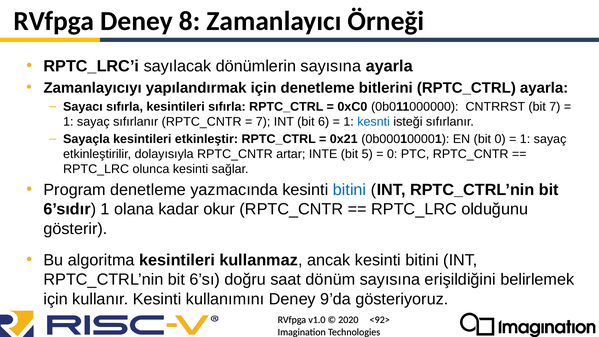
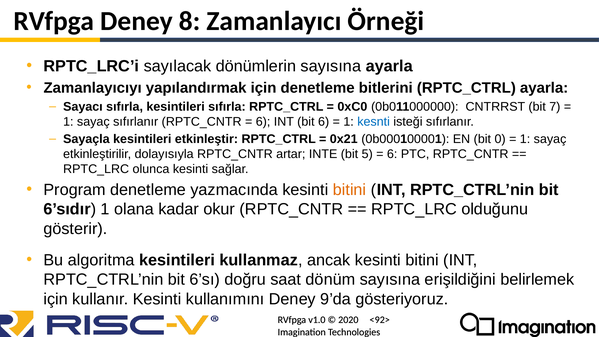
7: 7 -> 6 (263, 122)
0: 0 -> 6 (392, 154)
bitini colour: blue -> orange (350, 190)
